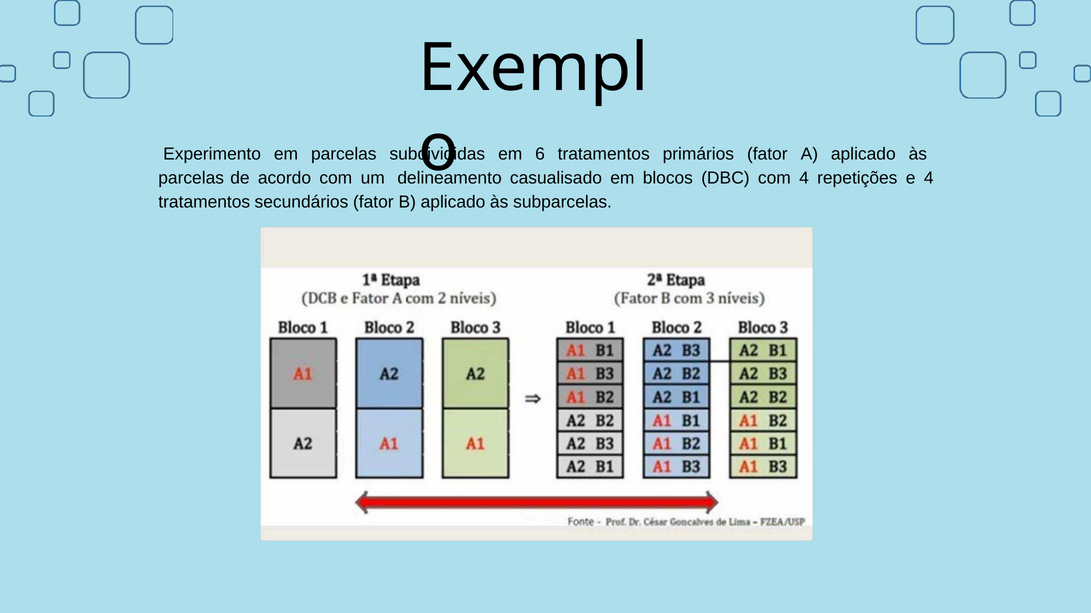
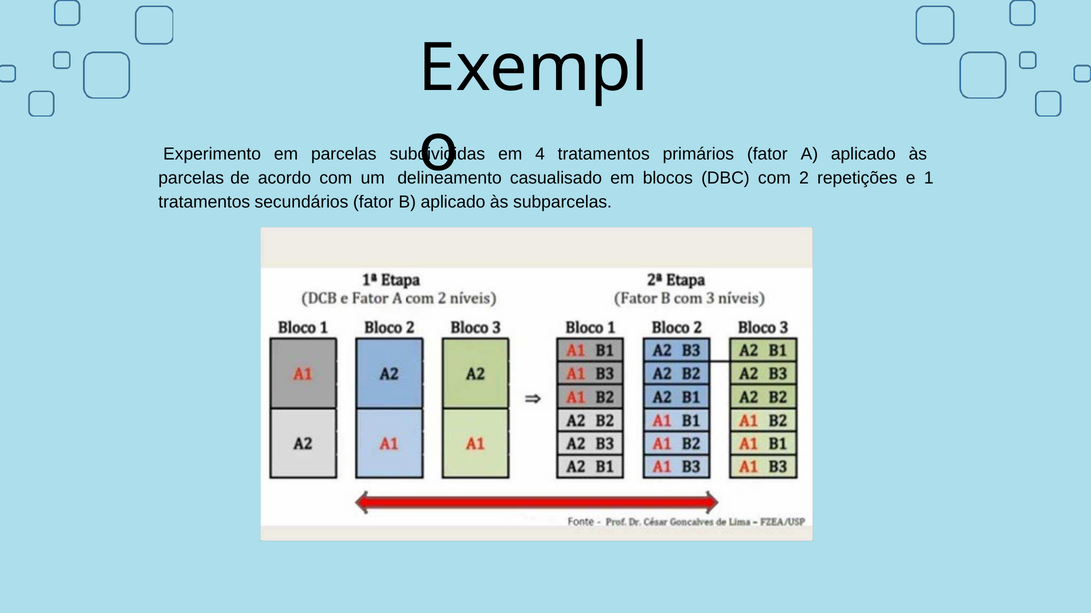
6: 6 -> 4 (540, 154)
com 4: 4 -> 2 (804, 178)
e 4: 4 -> 1 (929, 178)
